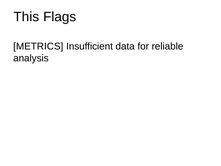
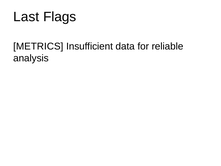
This: This -> Last (26, 17)
